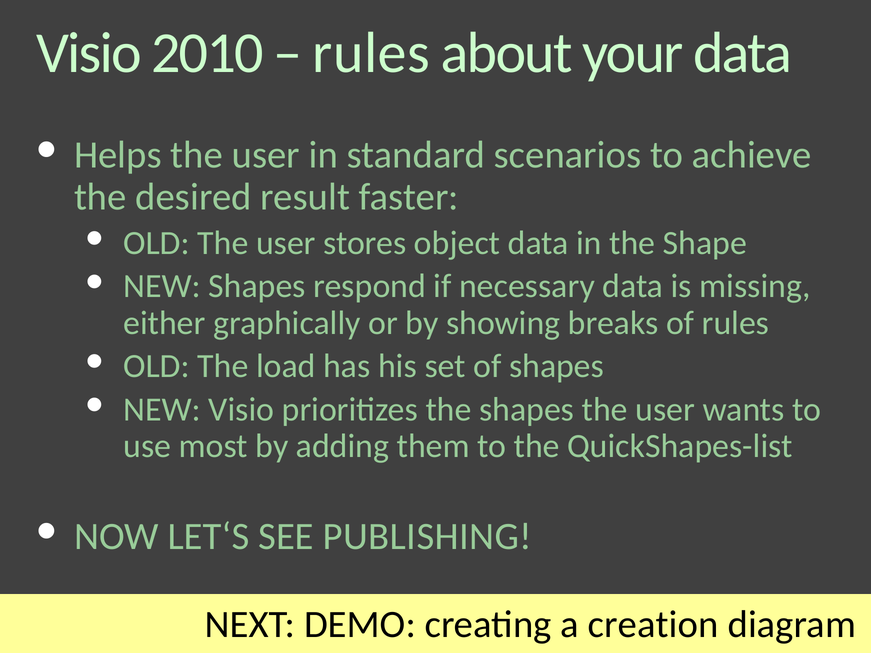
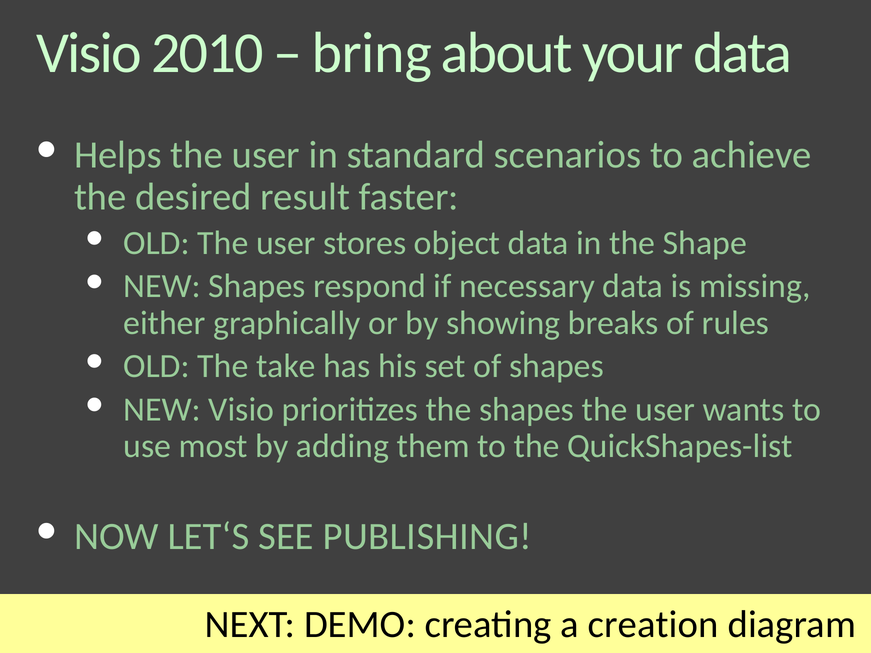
rules: rules -> bring (372, 53)
load: load -> take (286, 366)
